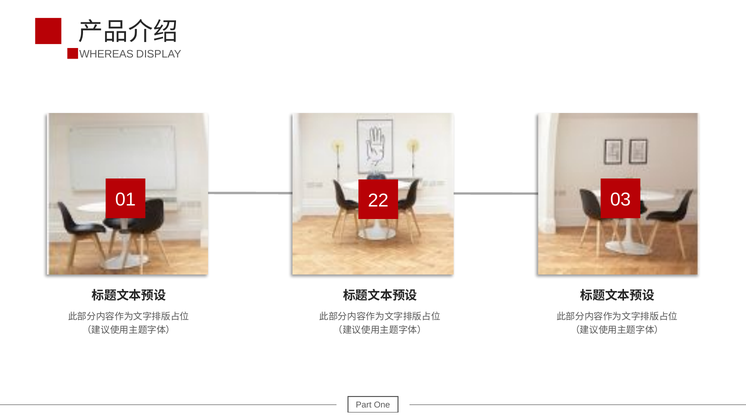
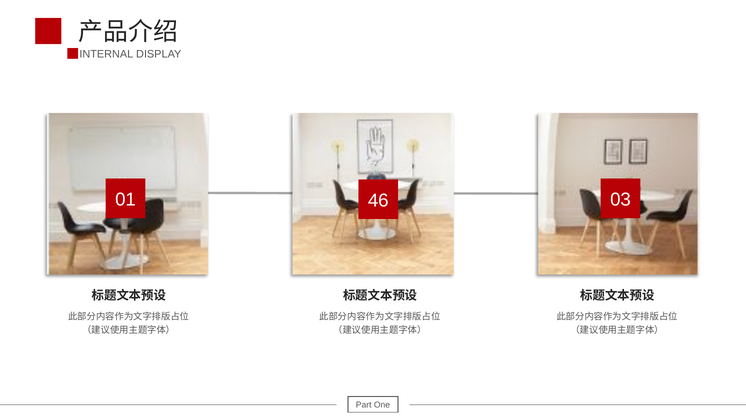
WHEREAS: WHEREAS -> INTERNAL (106, 54)
22: 22 -> 46 (378, 201)
